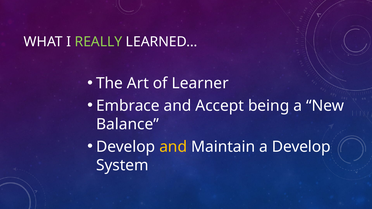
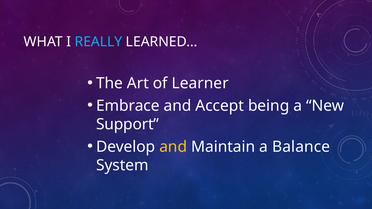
REALLY colour: light green -> light blue (98, 42)
Balance: Balance -> Support (128, 124)
a Develop: Develop -> Balance (301, 147)
